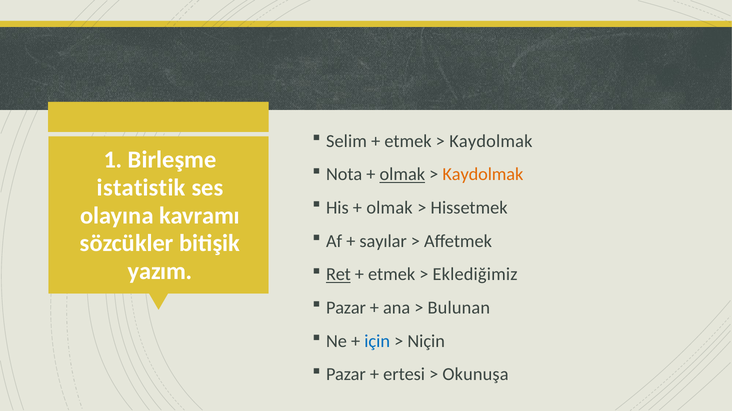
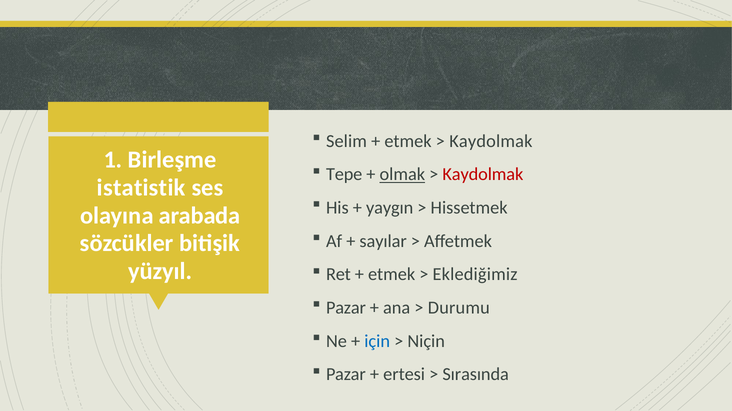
Nota: Nota -> Tepe (344, 175)
Kaydolmak colour: orange -> red (483, 175)
olmak: olmak -> yaygın (390, 208)
kavramı: kavramı -> arabada (200, 216)
yazım: yazım -> yüzyıl (160, 272)
Ret underline: present -> none (338, 275)
Bulunan: Bulunan -> Durumu (459, 308)
Okunuşa: Okunuşa -> Sırasında (476, 375)
